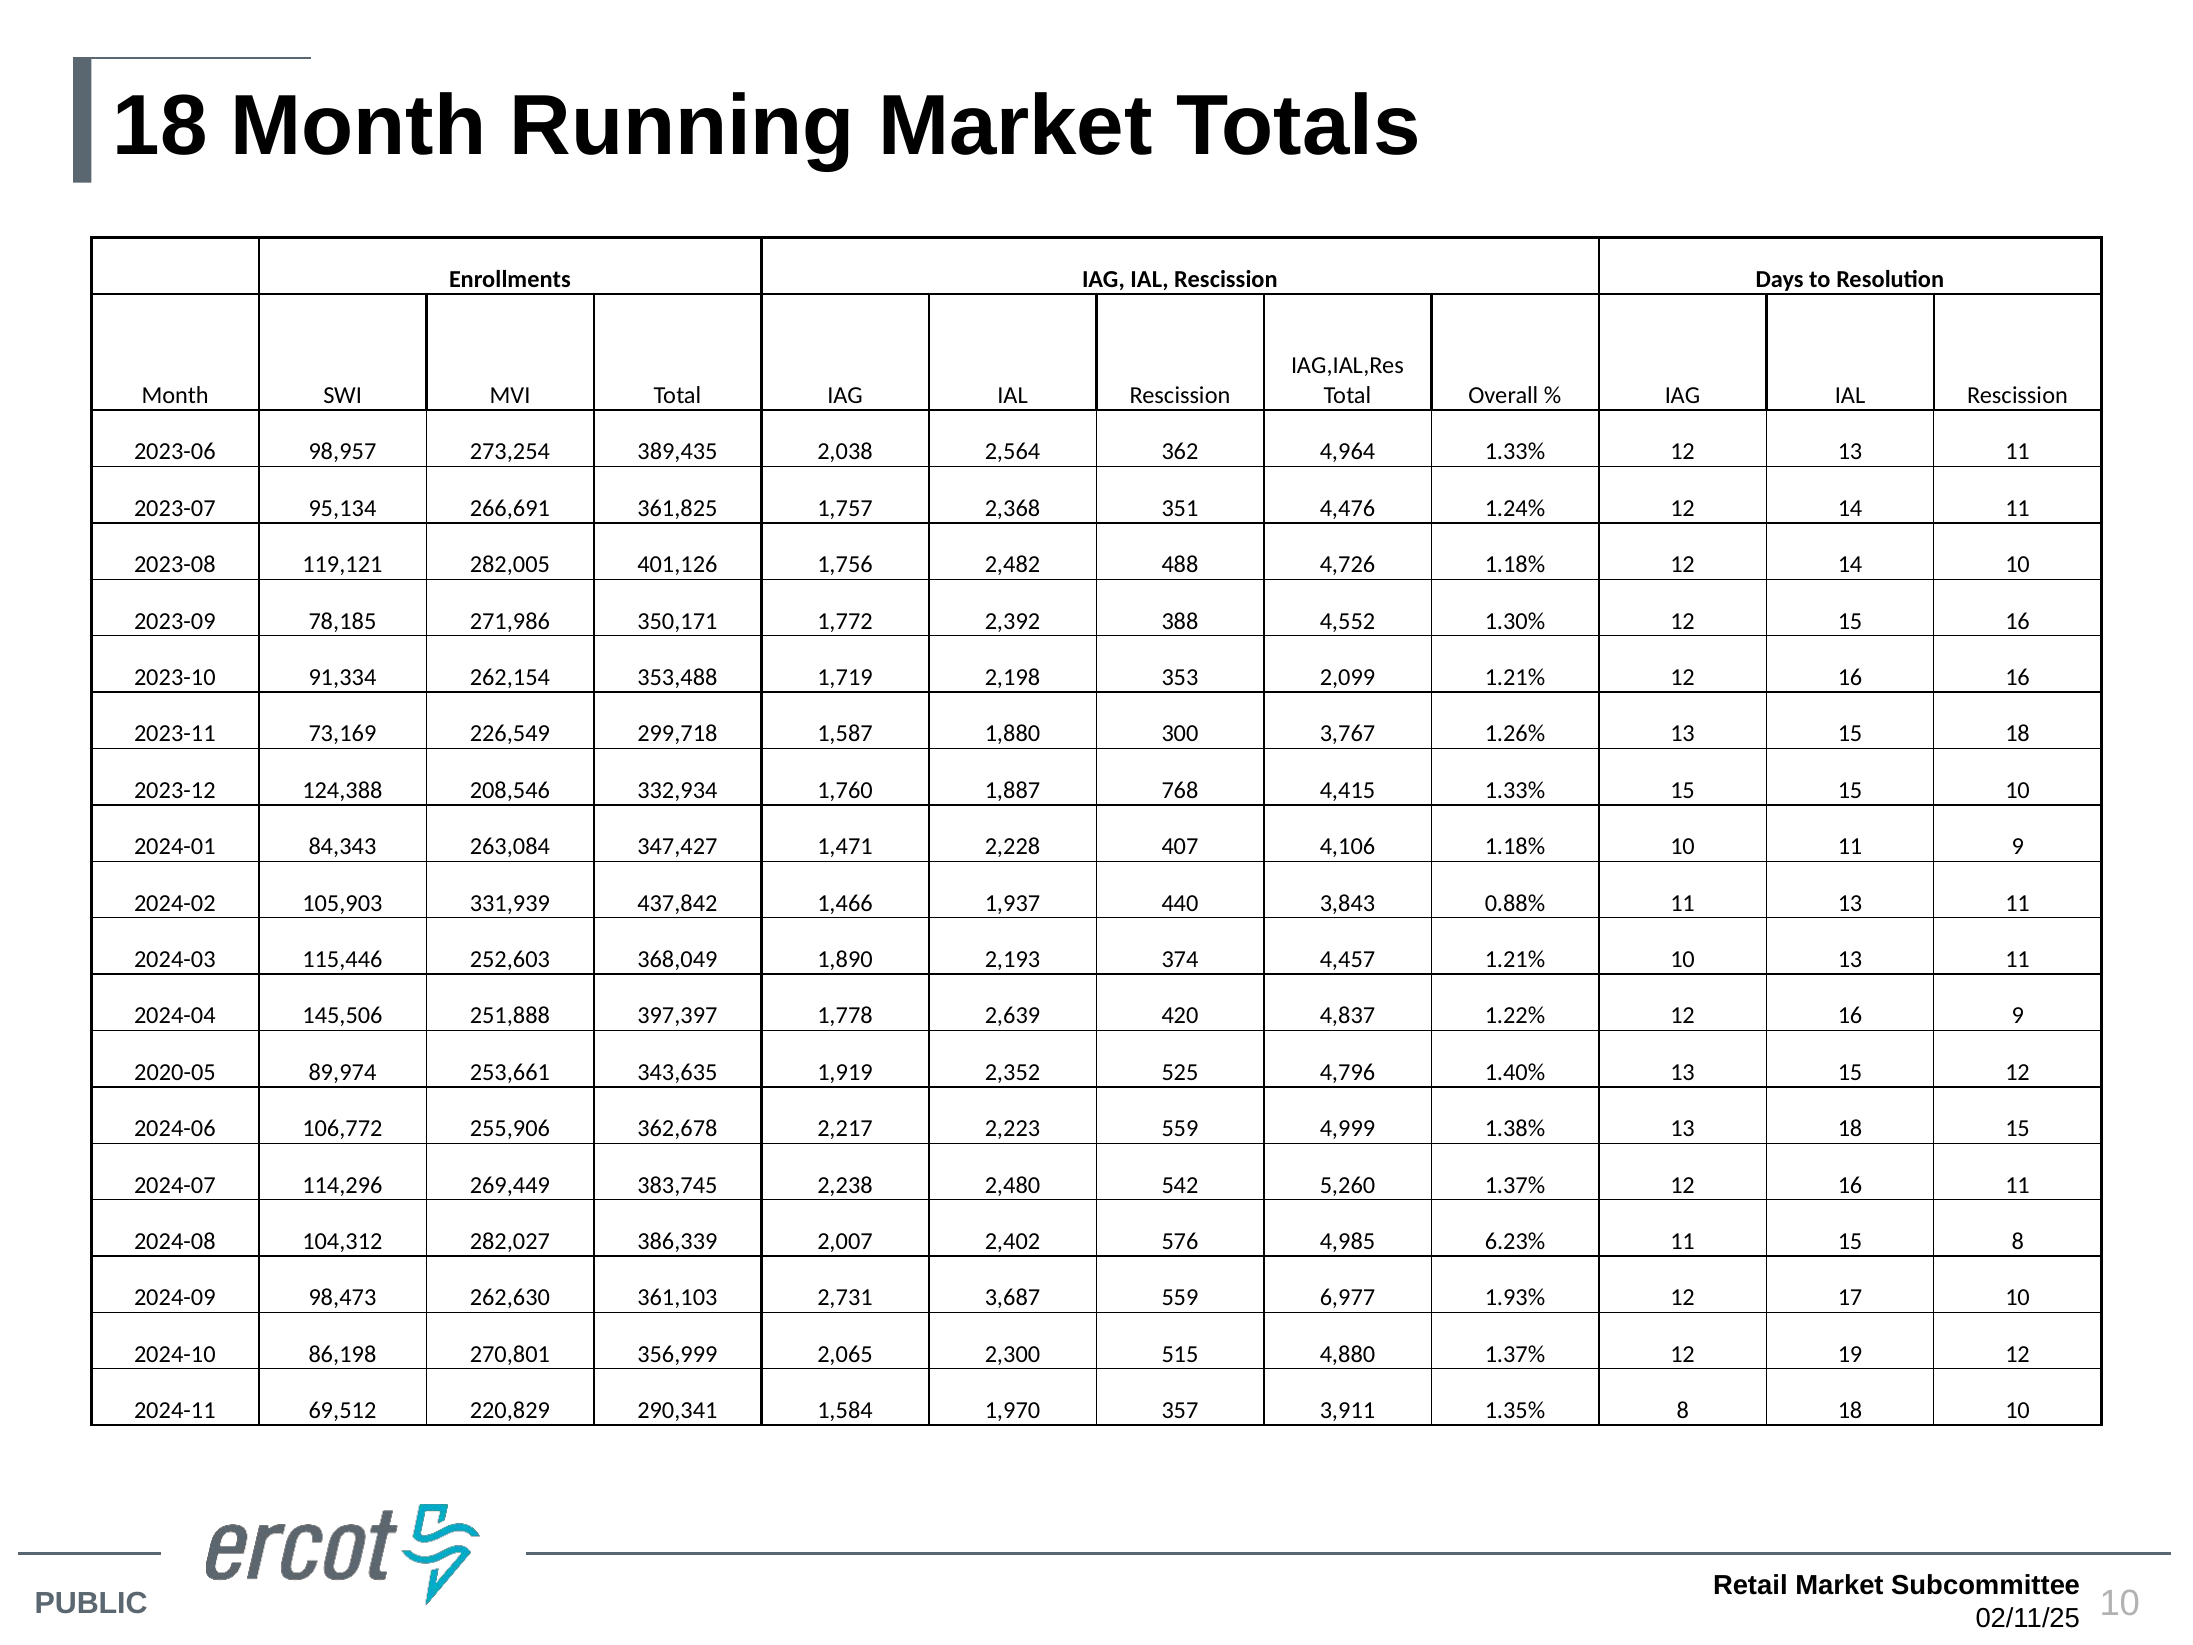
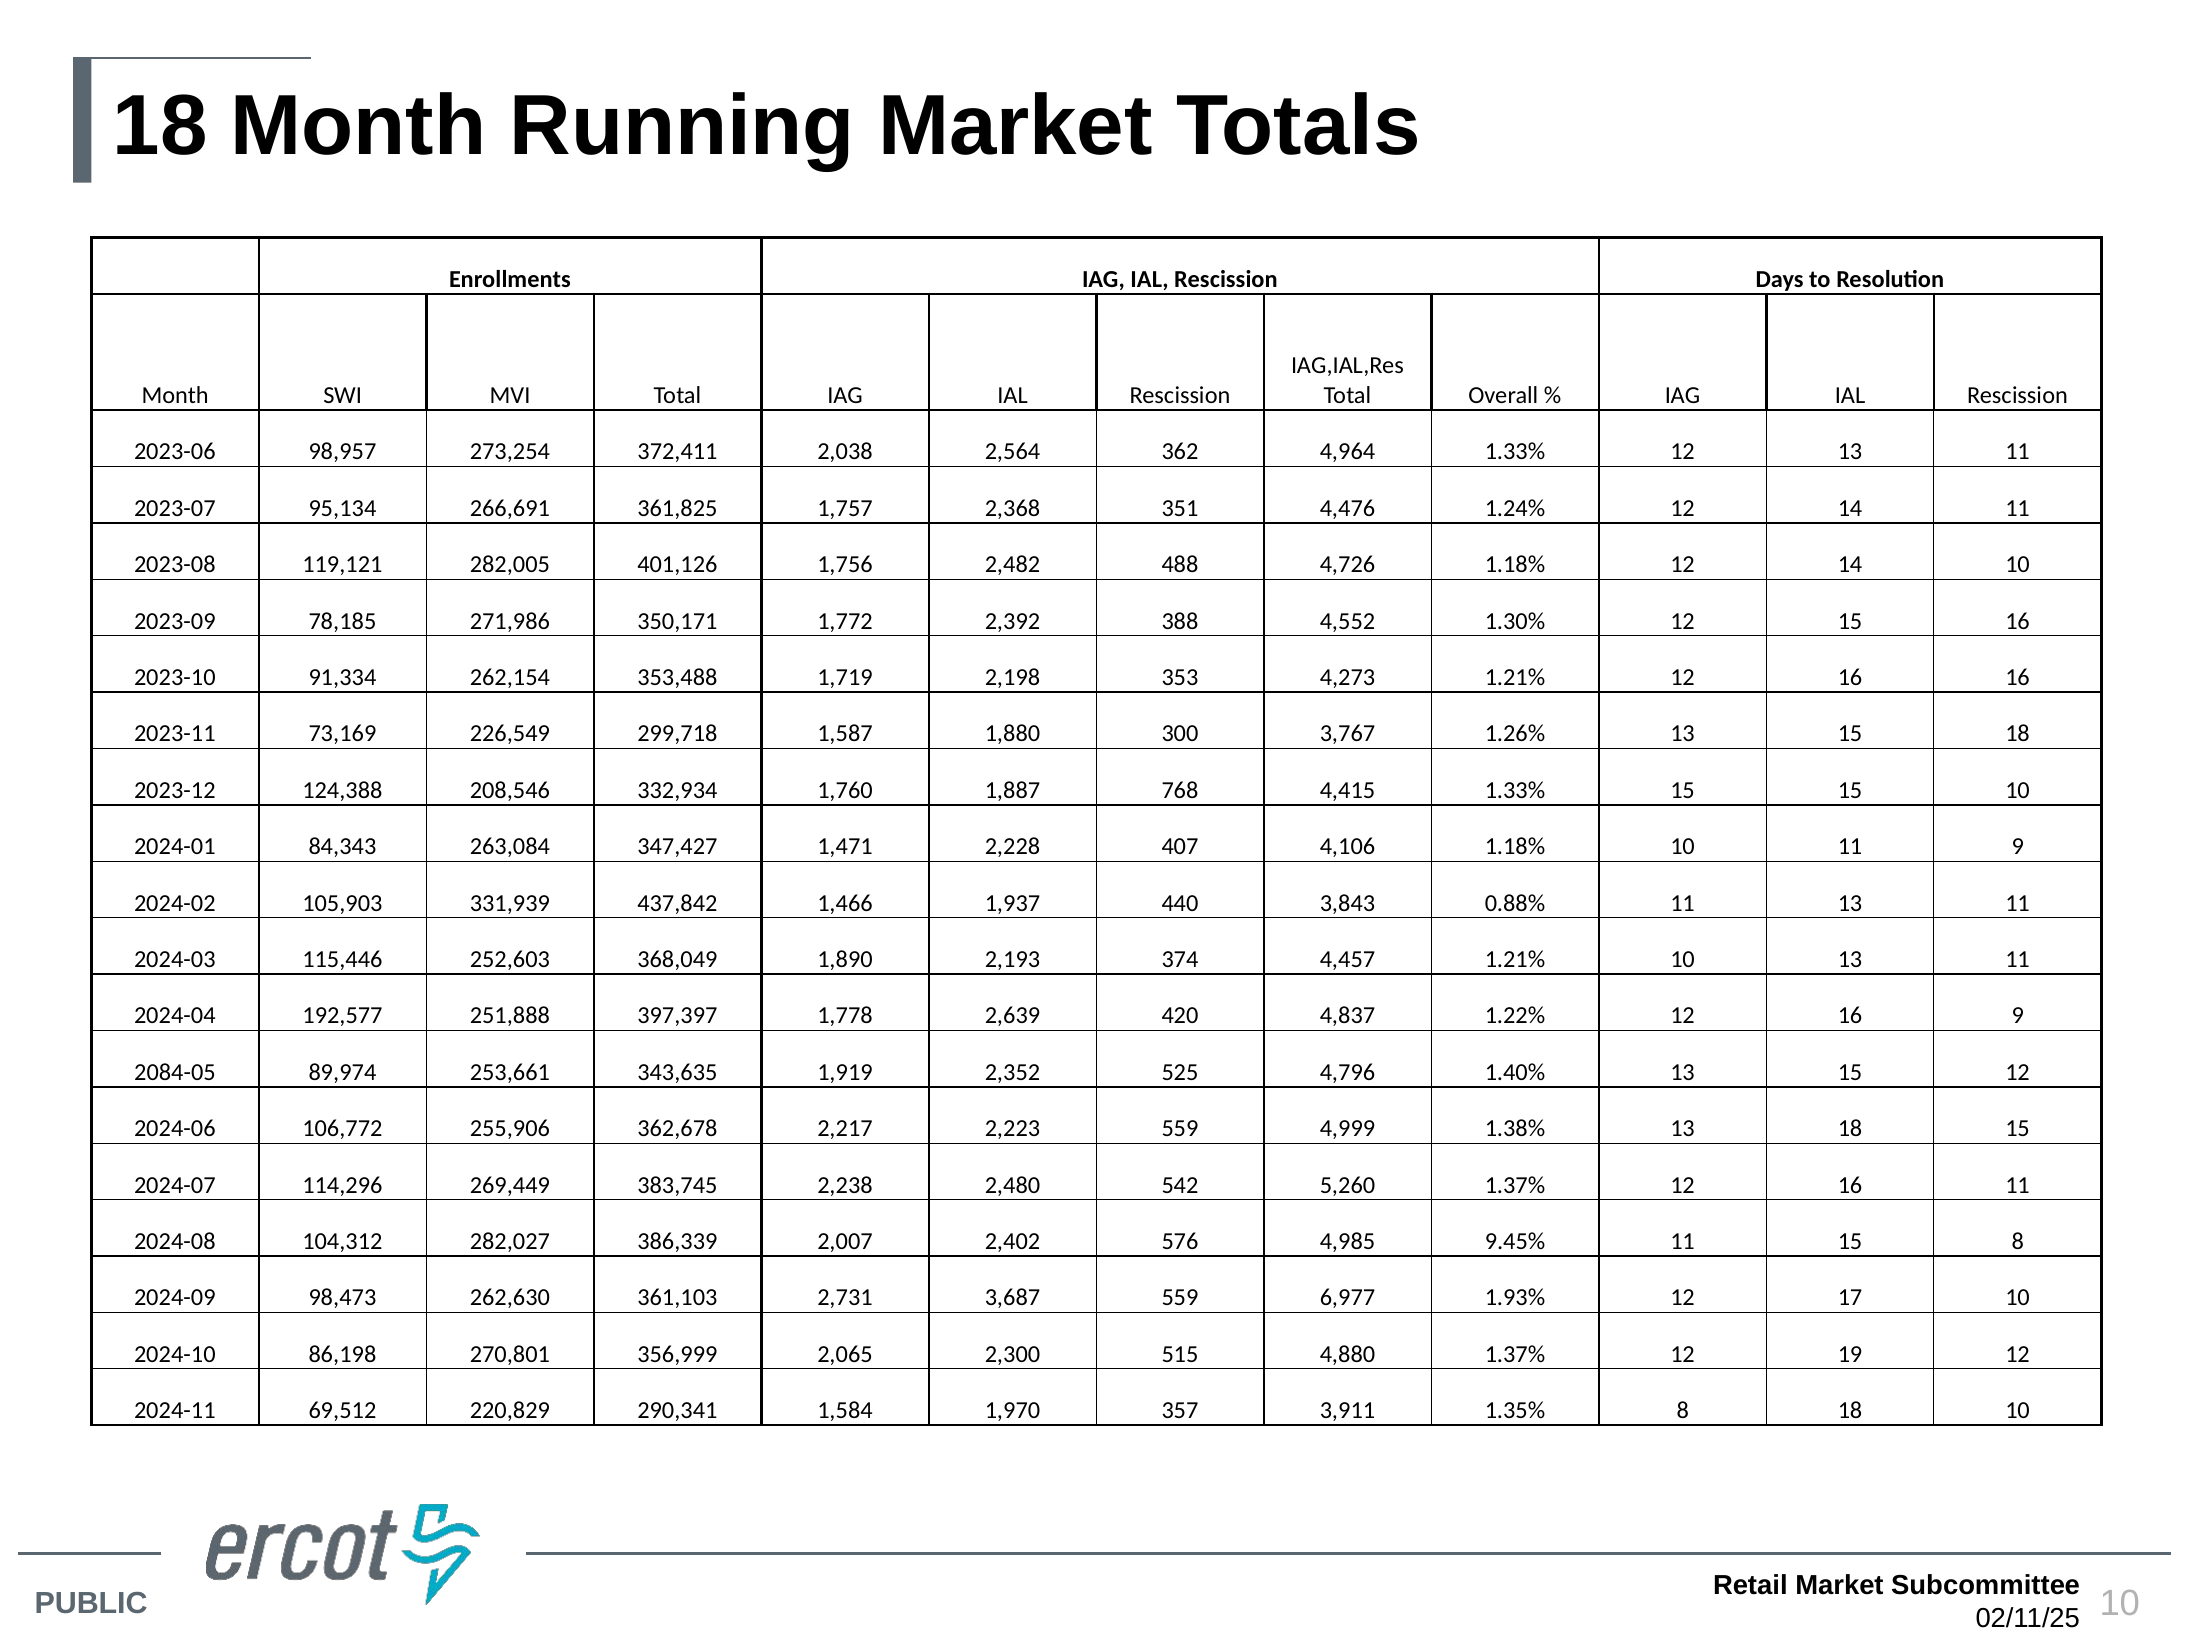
389,435: 389,435 -> 372,411 (677, 452)
2,099: 2,099 -> 4,273 (1348, 677)
145,506: 145,506 -> 192,577 (342, 1016)
2020-05: 2020-05 -> 2084-05 (175, 1072)
6.23%: 6.23% -> 9.45% (1515, 1241)
